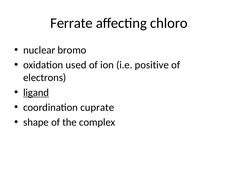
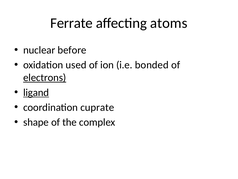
chloro: chloro -> atoms (169, 23)
bromo: bromo -> before (72, 50)
positive: positive -> bonded (152, 65)
electrons underline: none -> present (45, 77)
